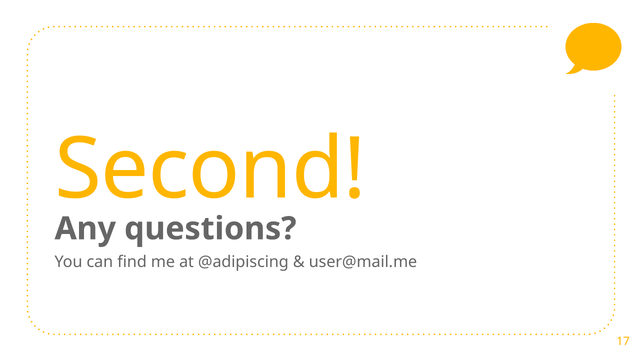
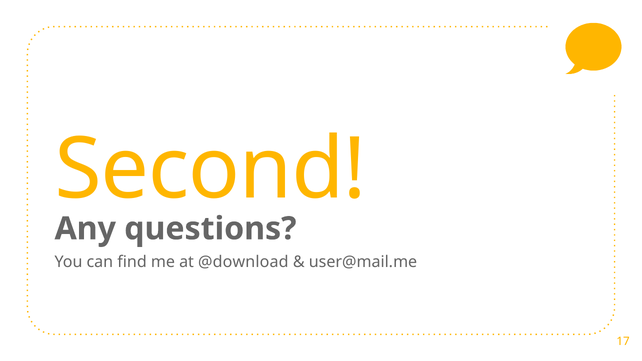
@adipiscing: @adipiscing -> @download (243, 262)
